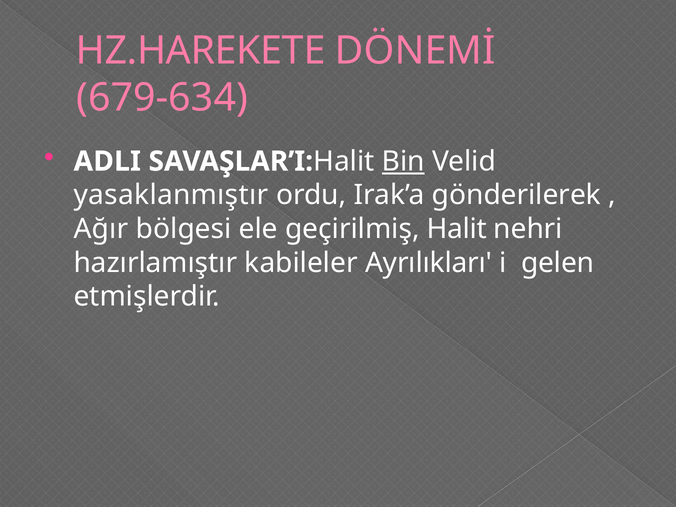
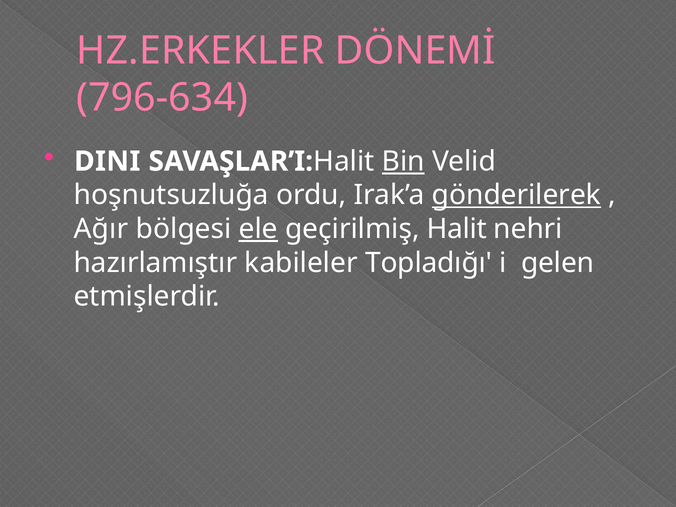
HZ.HAREKETE: HZ.HAREKETE -> HZ.ERKEKLER (200, 51)
679-634: 679-634 -> 796-634 (162, 98)
ADLI: ADLI -> DINI (107, 161)
yasaklanmıştır: yasaklanmıştır -> hoşnutsuzluğa (171, 195)
gönderilerek underline: none -> present (516, 195)
ele underline: none -> present (258, 229)
Ayrılıkları: Ayrılıkları -> Topladığı (429, 263)
